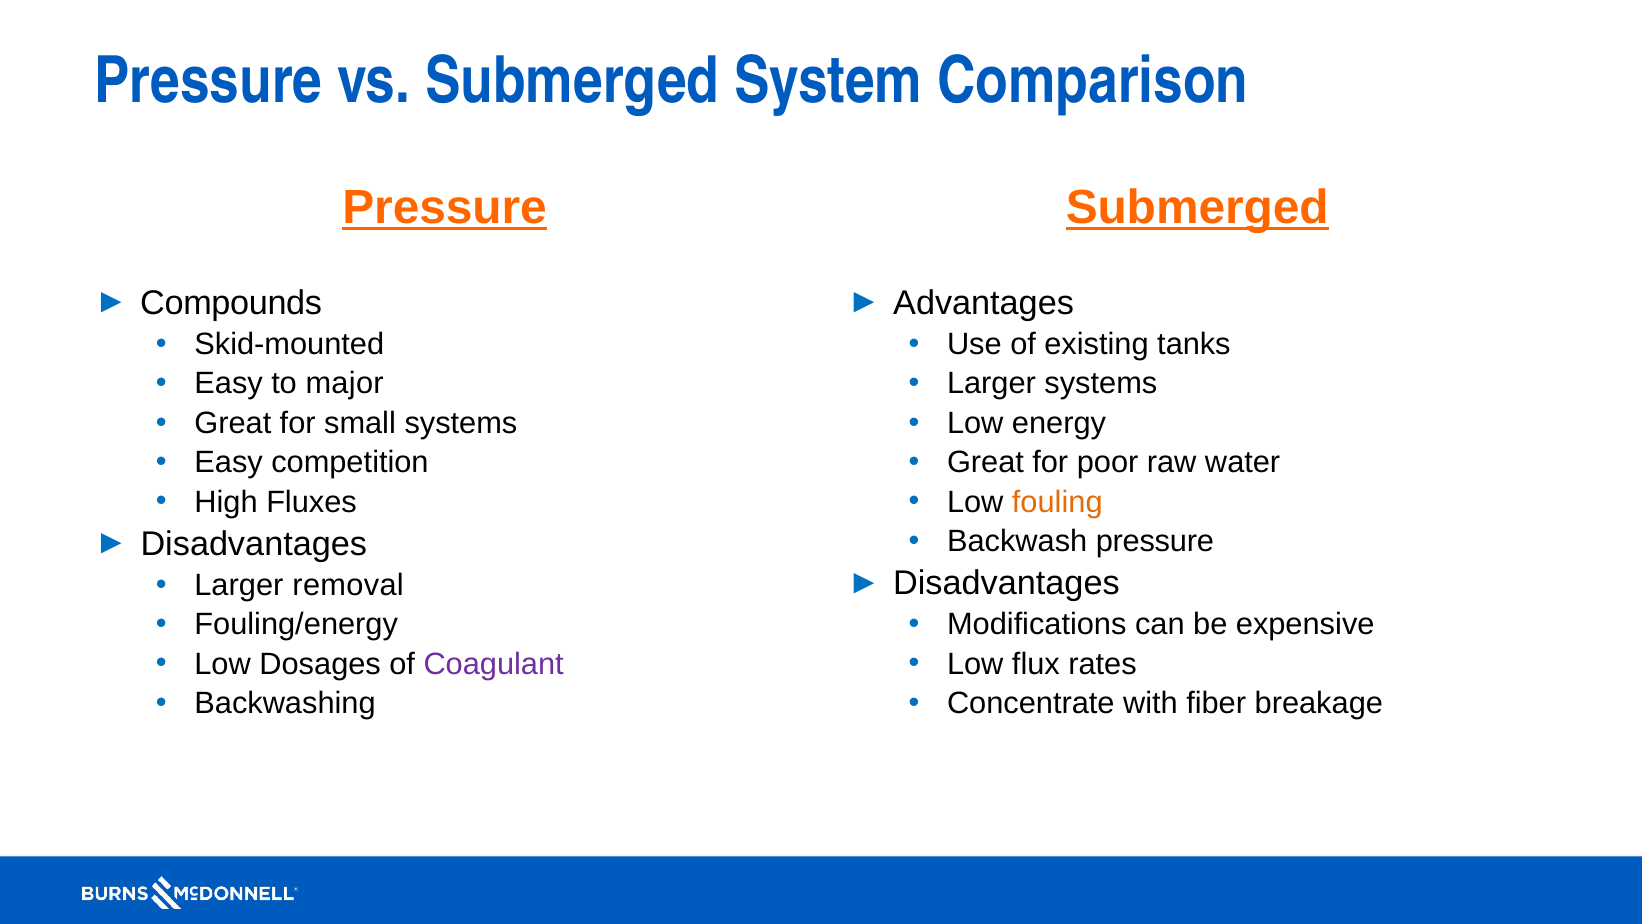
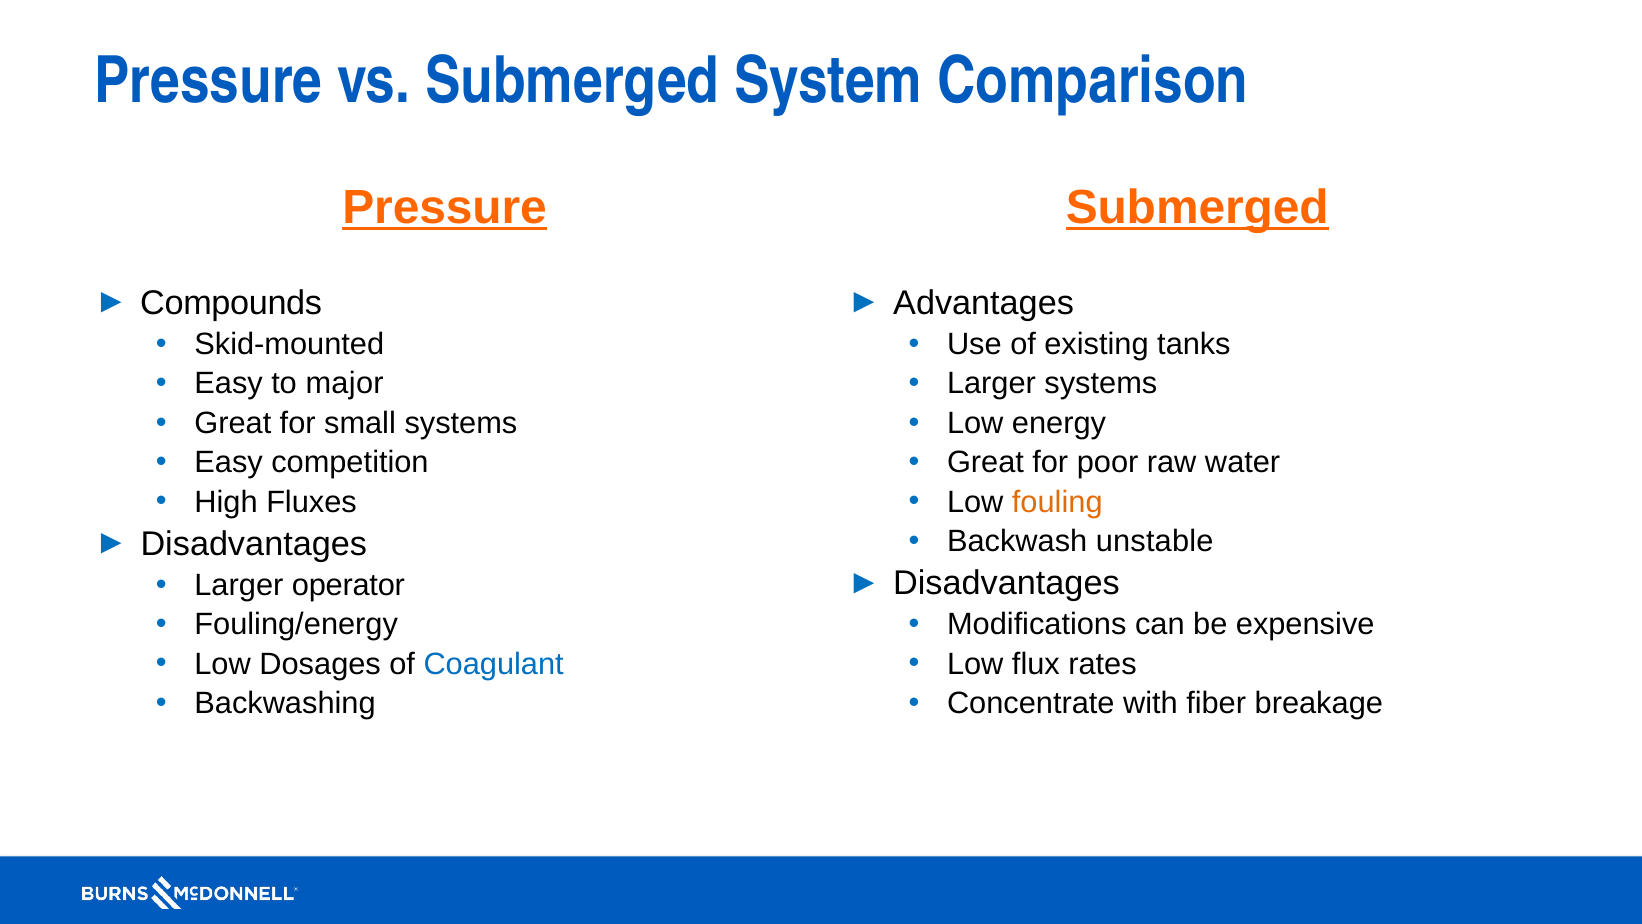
Backwash pressure: pressure -> unstable (1155, 541)
removal: removal -> operator (348, 585)
Coagulant colour: purple -> blue (494, 664)
